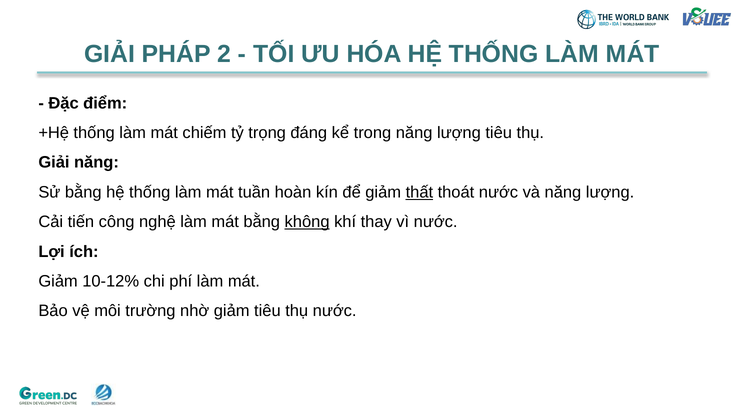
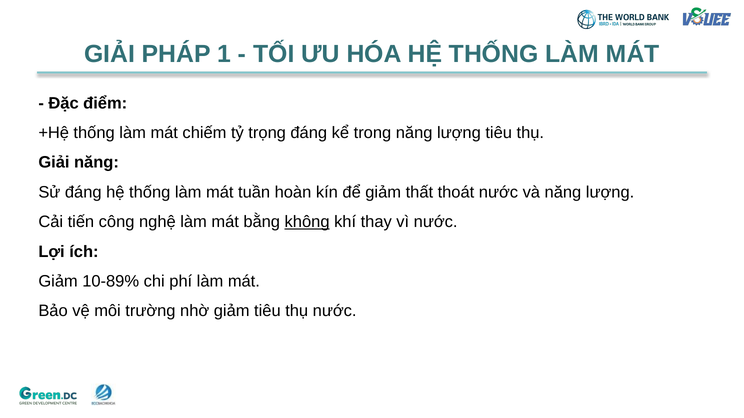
2: 2 -> 1 (224, 54)
Sử bằng: bằng -> đáng (83, 192)
thất underline: present -> none (419, 192)
10-12%: 10-12% -> 10-89% (111, 282)
